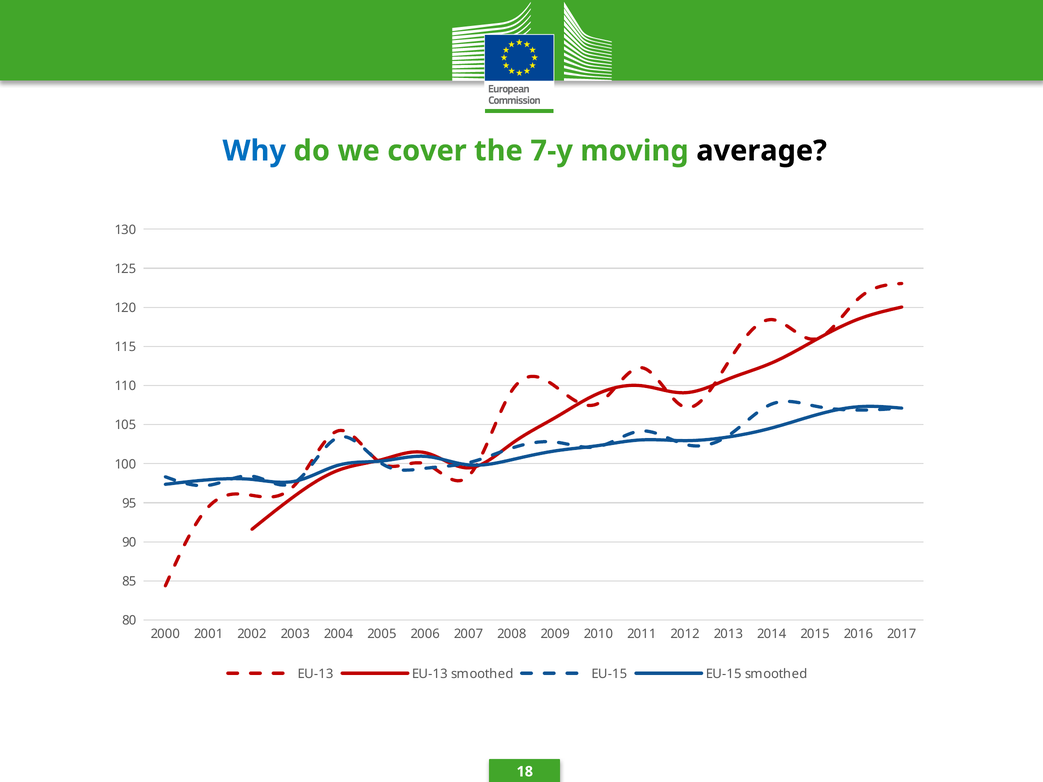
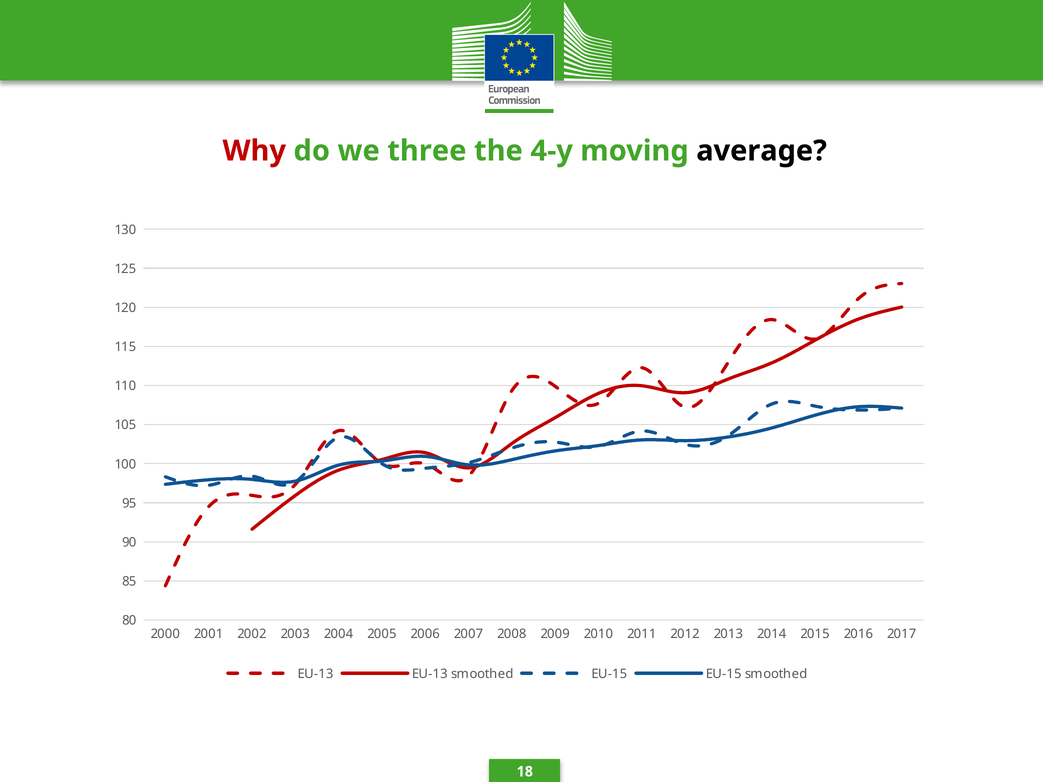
Why colour: blue -> red (254, 151)
cover: cover -> three (427, 151)
7-y: 7-y -> 4-y (552, 151)
